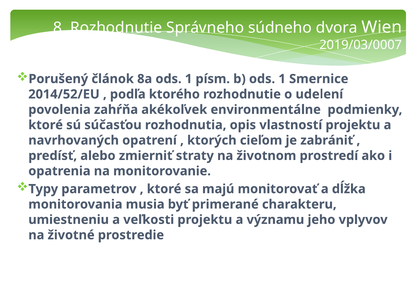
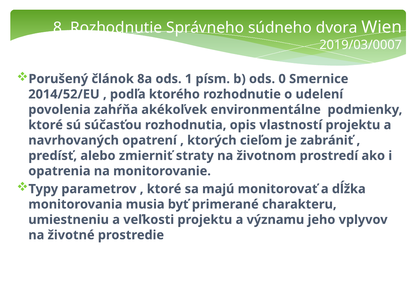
b ods 1: 1 -> 0 (282, 79)
